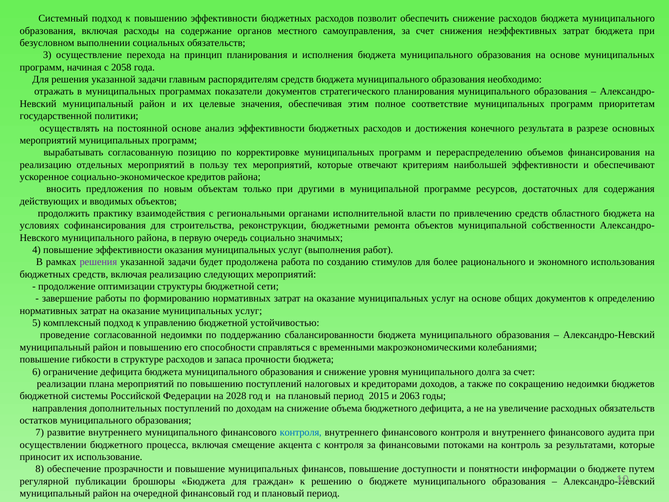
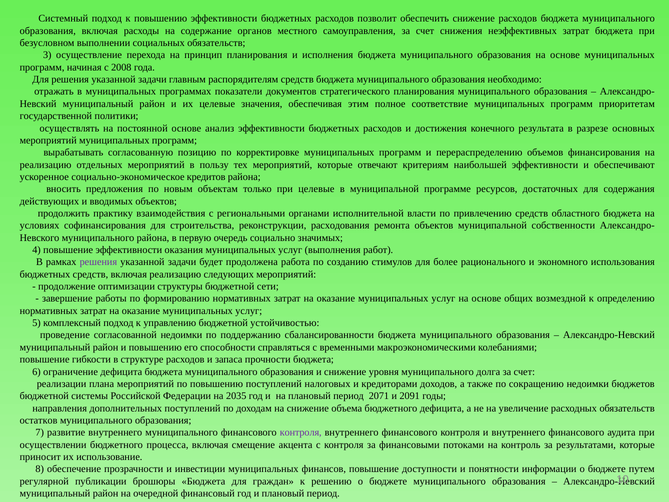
2058: 2058 -> 2008 (121, 67)
при другими: другими -> целевые (316, 189)
бюджетными: бюджетными -> расходования (340, 225)
общих документов: документов -> возмездной (561, 298)
2028: 2028 -> 2035 (236, 396)
2015: 2015 -> 2071 (379, 396)
2063: 2063 -> 2091 (410, 396)
контроля colour: blue -> purple (301, 432)
и повышение: повышение -> инвестиции (200, 469)
